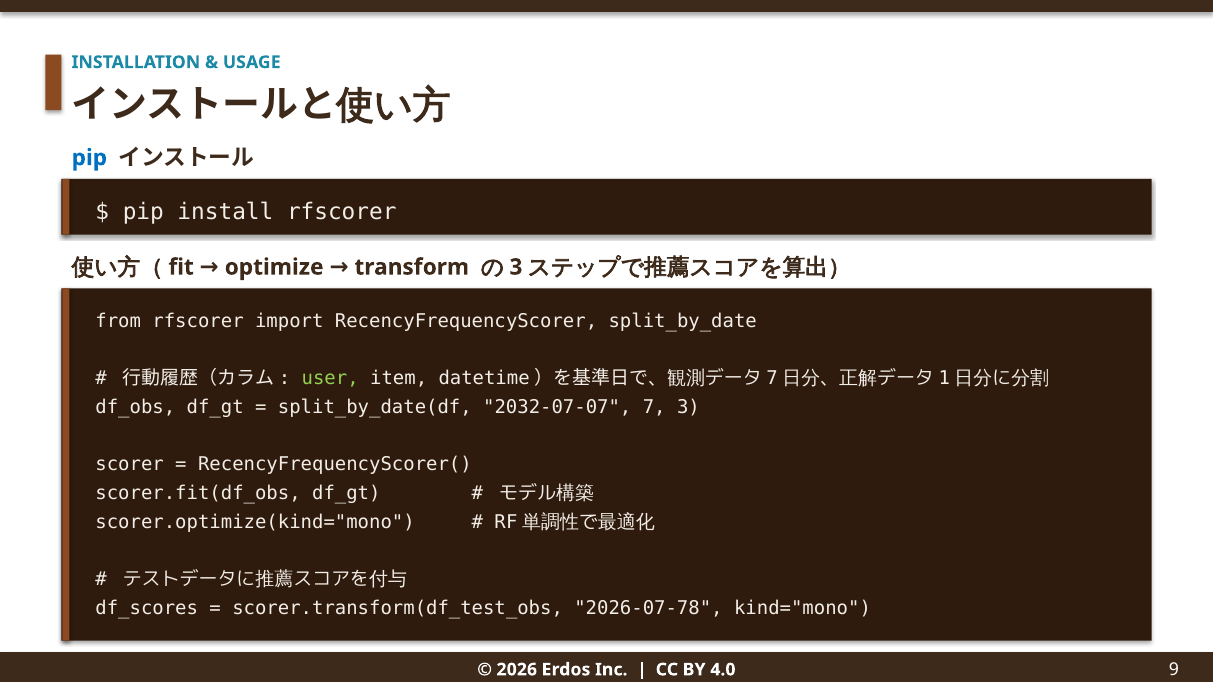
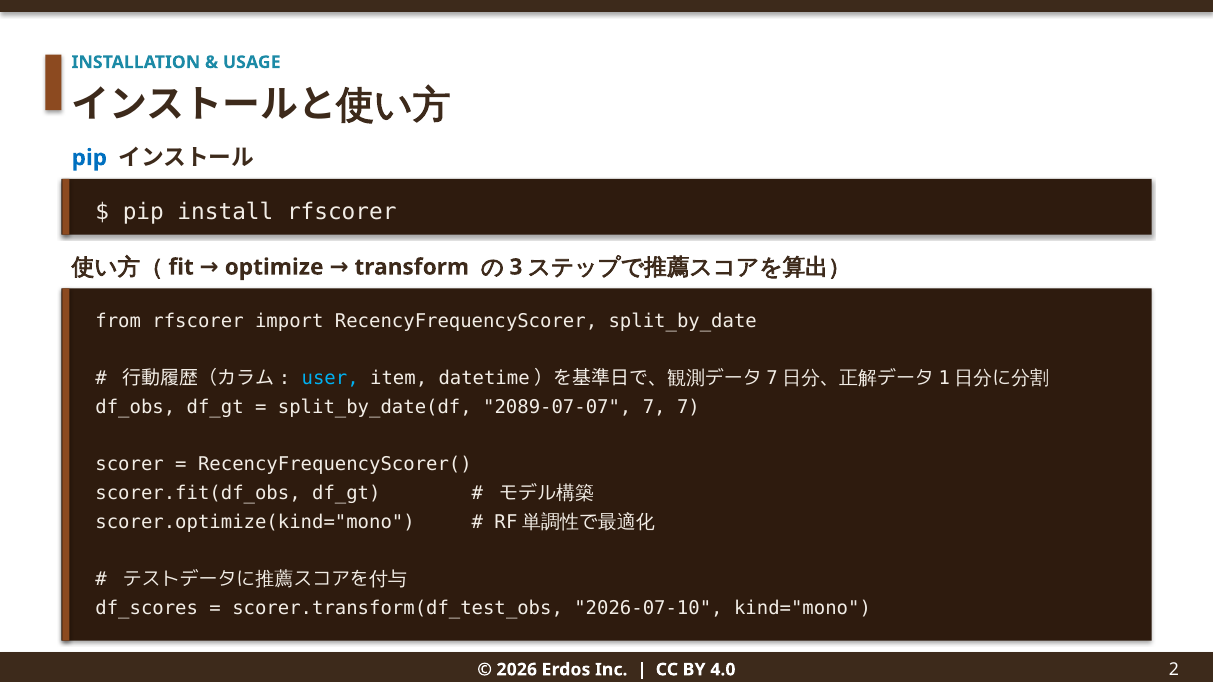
user colour: light green -> light blue (330, 379)
2032-07-07: 2032-07-07 -> 2089-07-07 (557, 408)
7 3: 3 -> 7 (689, 408)
2026-07-78: 2026-07-78 -> 2026-07-10 (648, 608)
9: 9 -> 2 (1174, 670)
